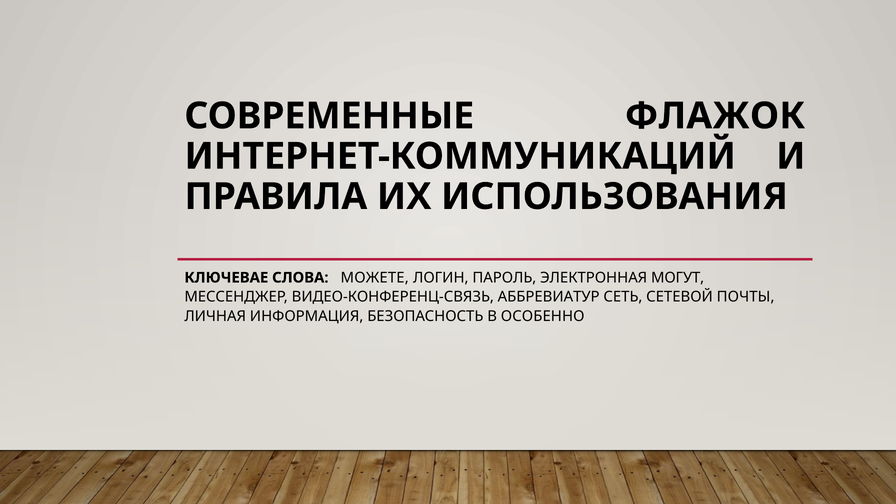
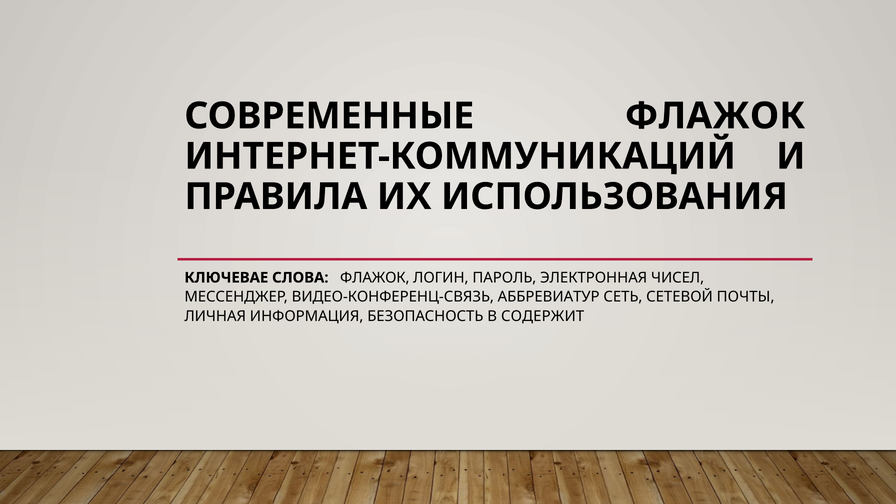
СЛОВА МОЖЕТЕ: МОЖЕТЕ -> ФЛАЖОК (375, 278)
МОГУТ: МОГУТ -> ЧИСЕЛ (678, 278)
ОСОБЕННО: ОСОБЕННО -> СОДЕРЖИТ (543, 316)
